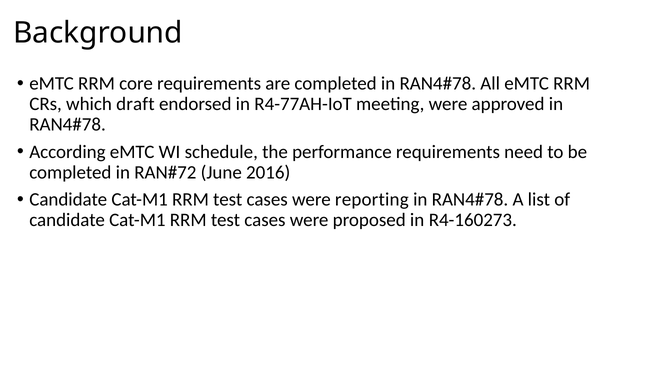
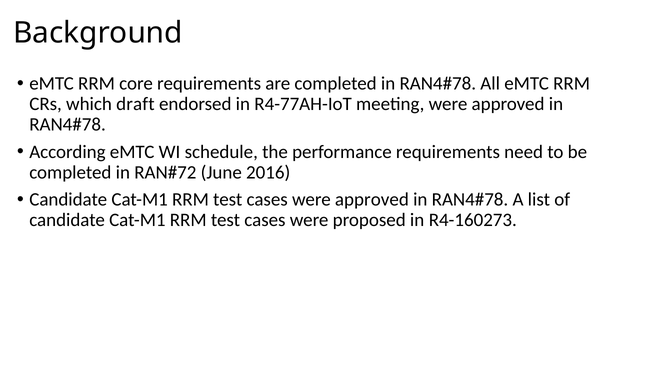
cases were reporting: reporting -> approved (372, 200)
